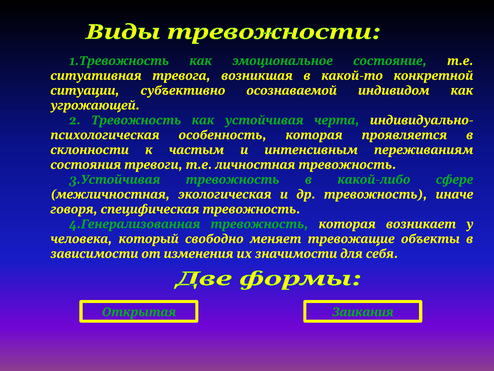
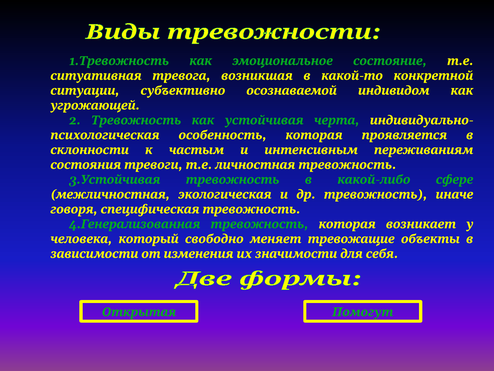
Заикания: Заикания -> Помогут (363, 312)
